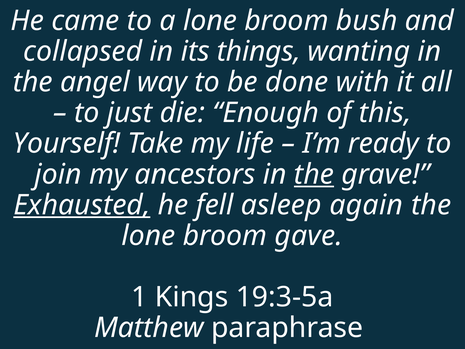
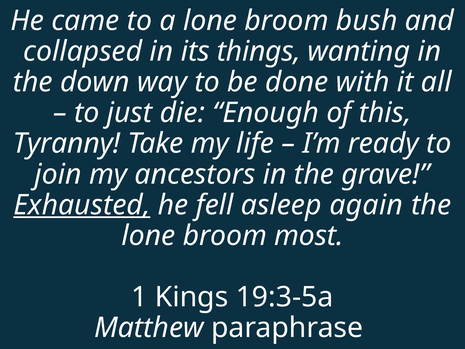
angel: angel -> down (95, 82)
Yourself: Yourself -> Tyranny (67, 144)
the underline: present -> none (314, 174)
gave: gave -> most (309, 236)
